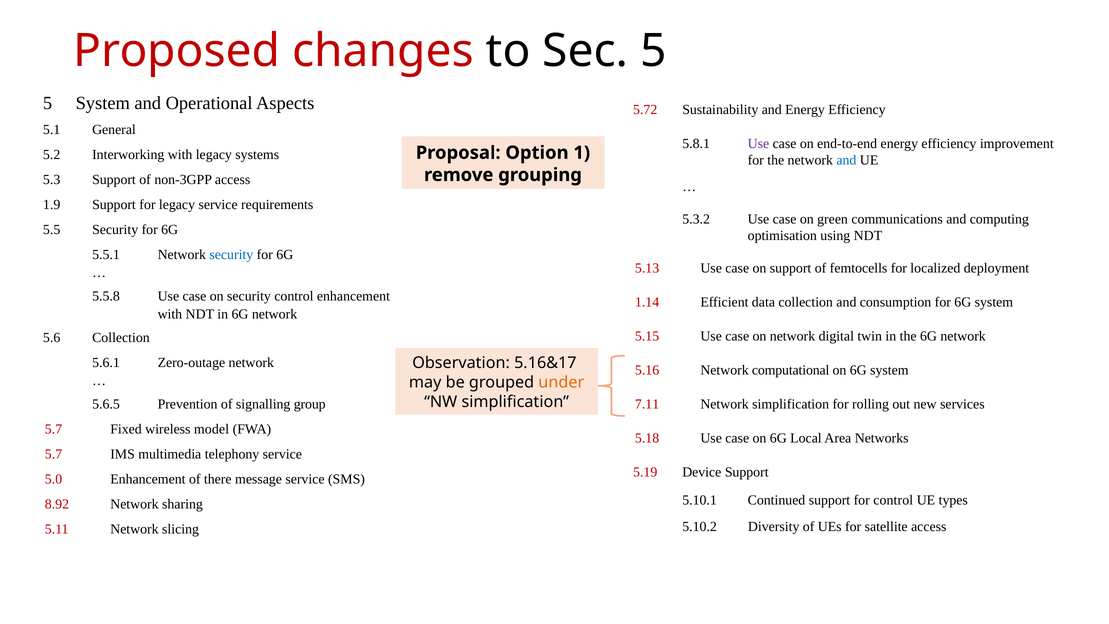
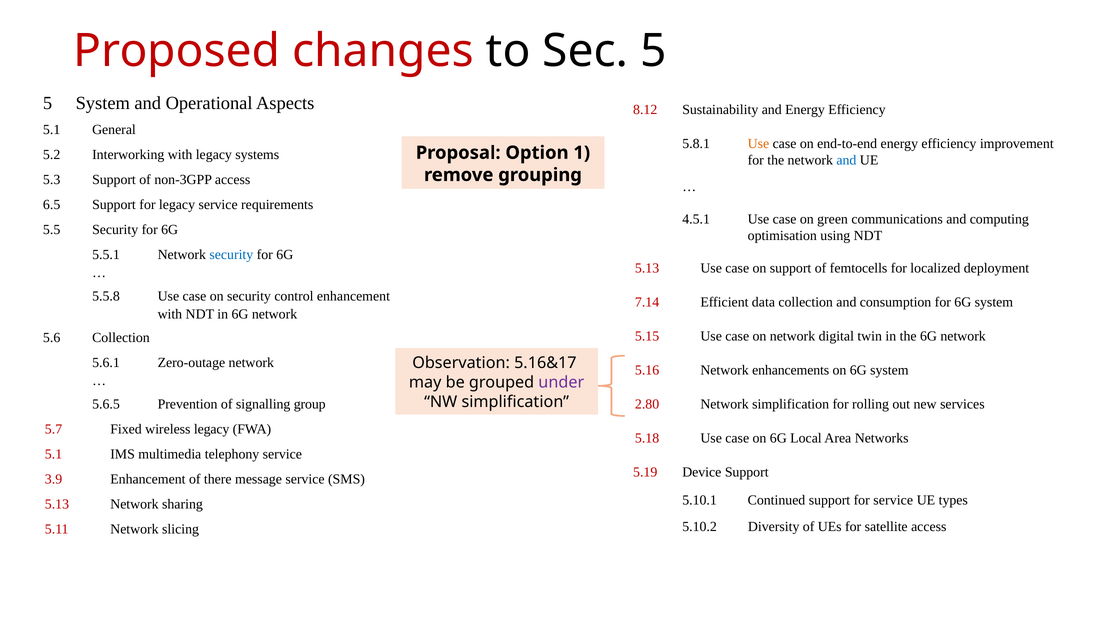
5.72: 5.72 -> 8.12 (645, 109)
Use colour: purple -> orange (759, 143)
1.9: 1.9 -> 6.5 (52, 205)
5.3.2: 5.3.2 -> 4.5.1 (696, 219)
1.14: 1.14 -> 7.14 (647, 302)
computational: computational -> enhancements (791, 370)
under colour: orange -> purple (561, 382)
7.11: 7.11 -> 2.80 (647, 404)
wireless model: model -> legacy (212, 429)
5.7: 5.7 -> 5.1 (54, 454)
5.0: 5.0 -> 3.9 (54, 479)
for control: control -> service (893, 500)
8.92: 8.92 -> 5.13 (57, 504)
